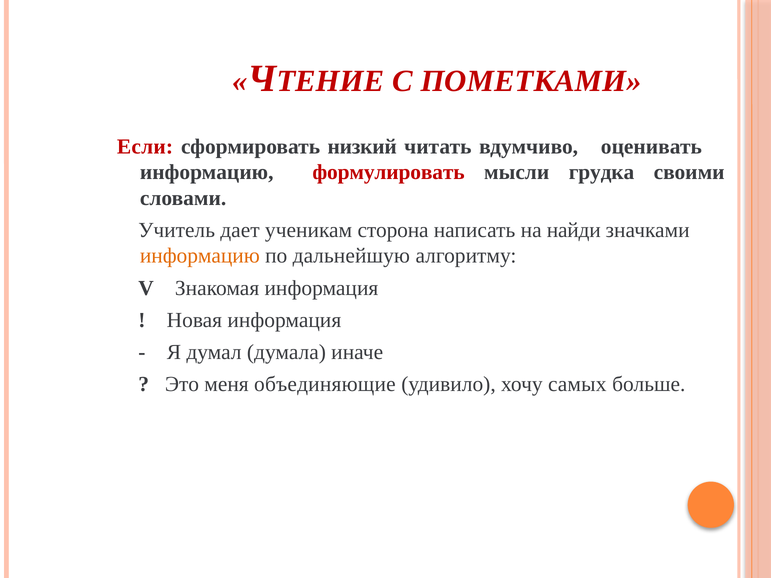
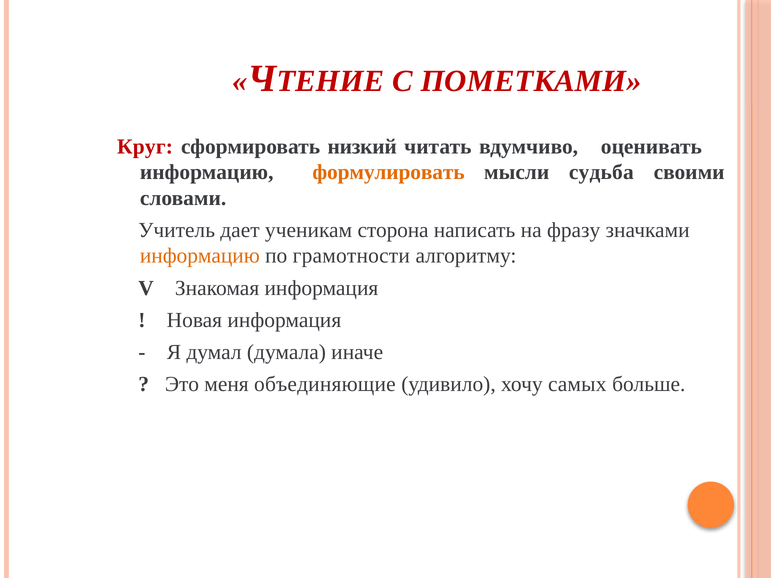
Если: Если -> Круг (145, 147)
формулировать colour: red -> orange (389, 172)
грудка: грудка -> судьба (601, 172)
найди: найди -> фразу (574, 230)
дальнейшую: дальнейшую -> грамотности (351, 256)
